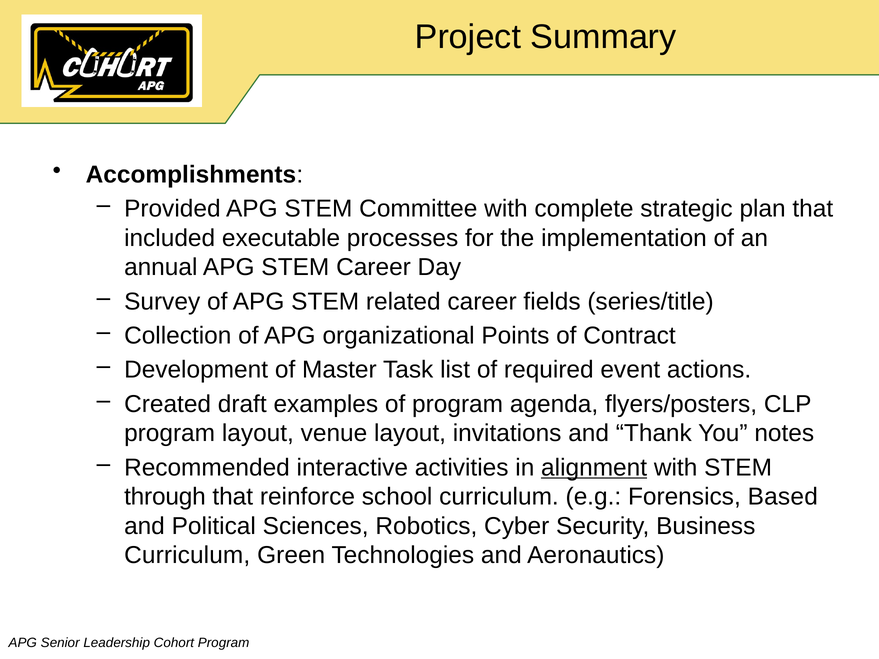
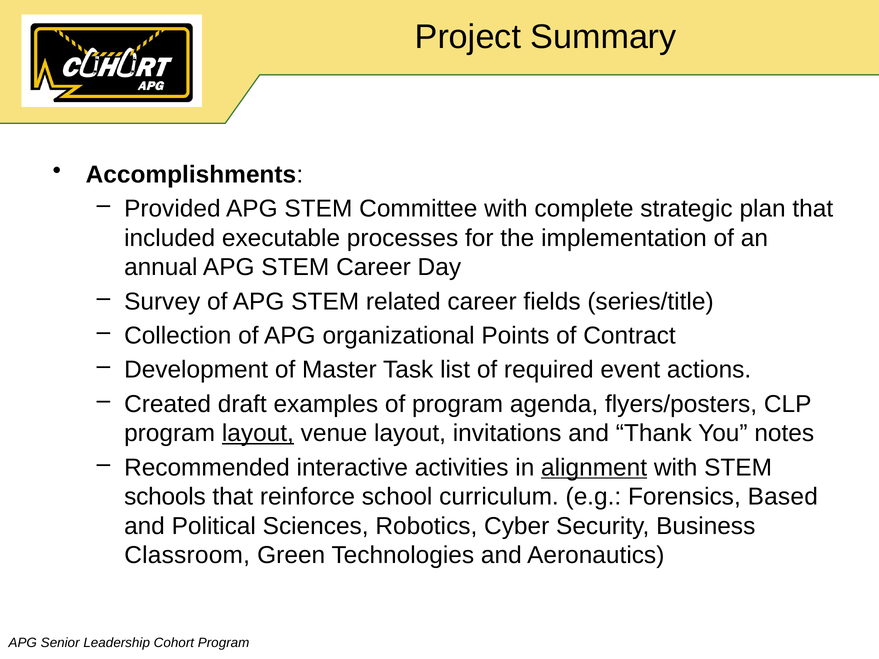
layout underline: none -> present (258, 433)
through: through -> schools (165, 497)
Curriculum: Curriculum -> Classroom (187, 556)
